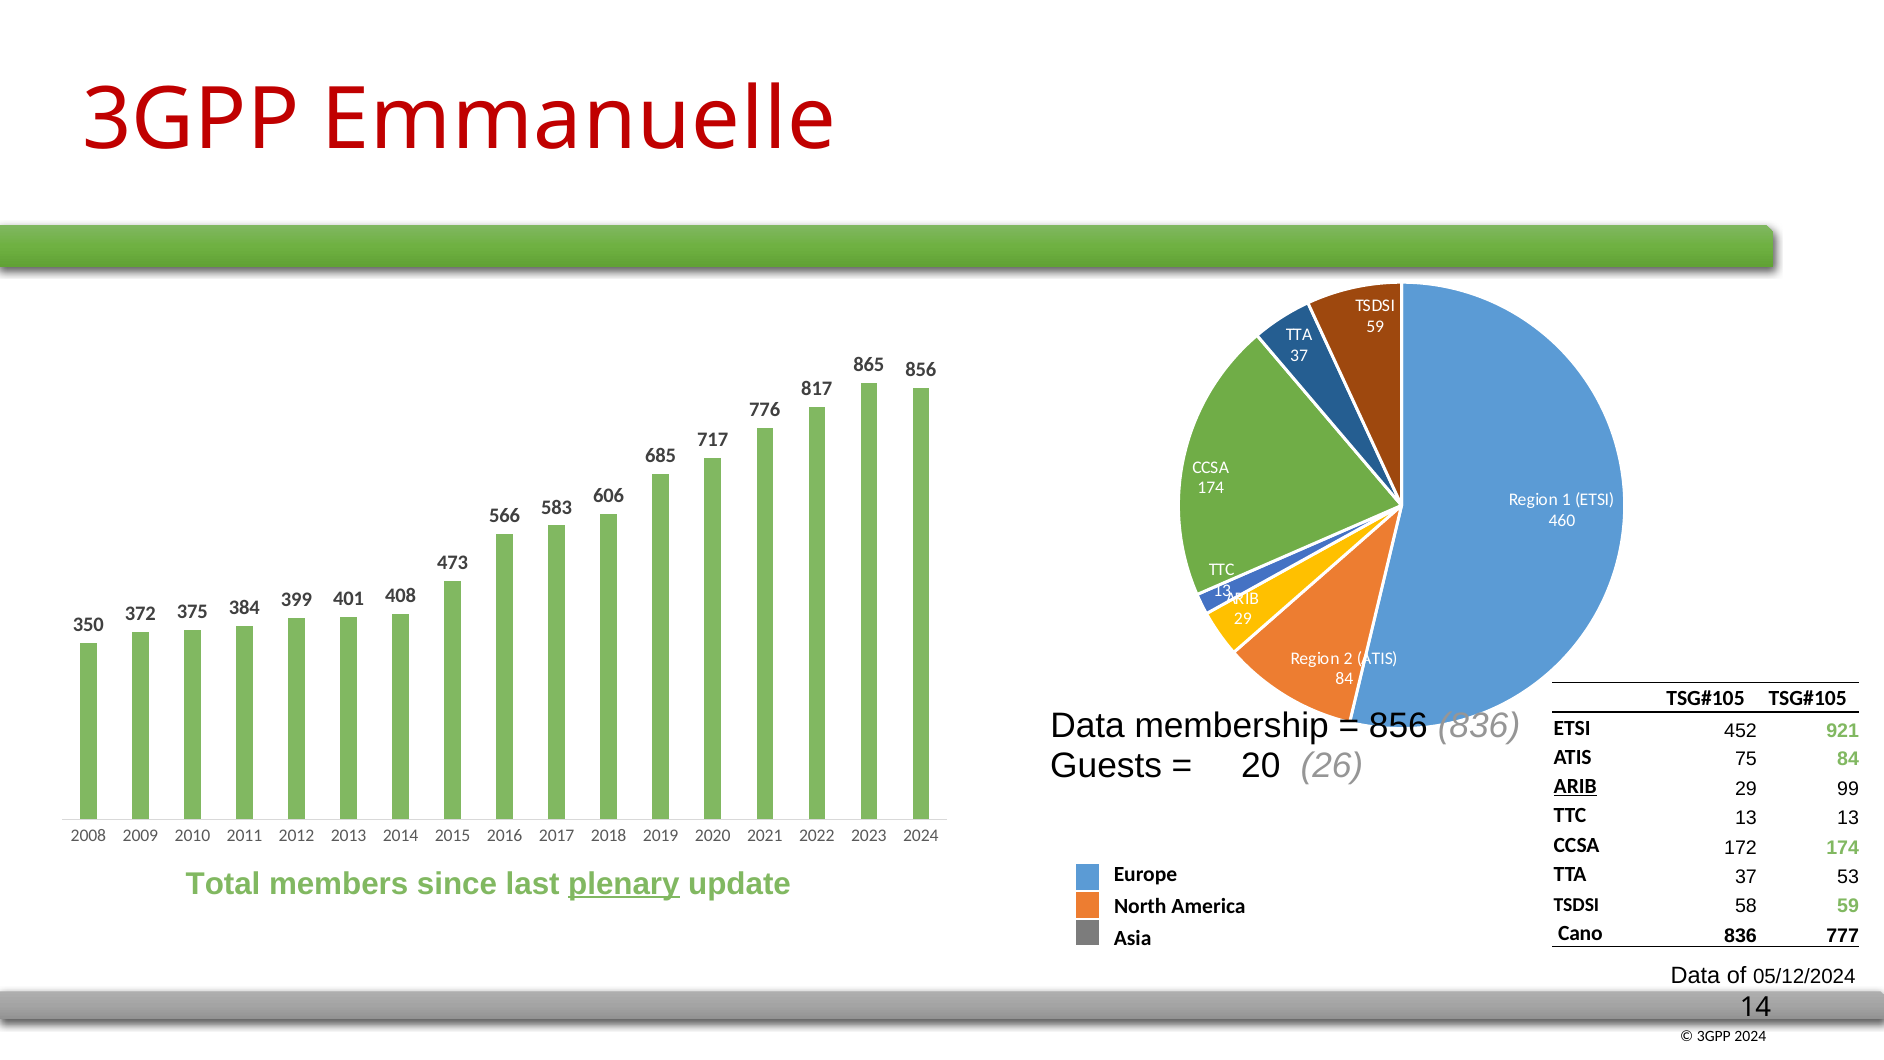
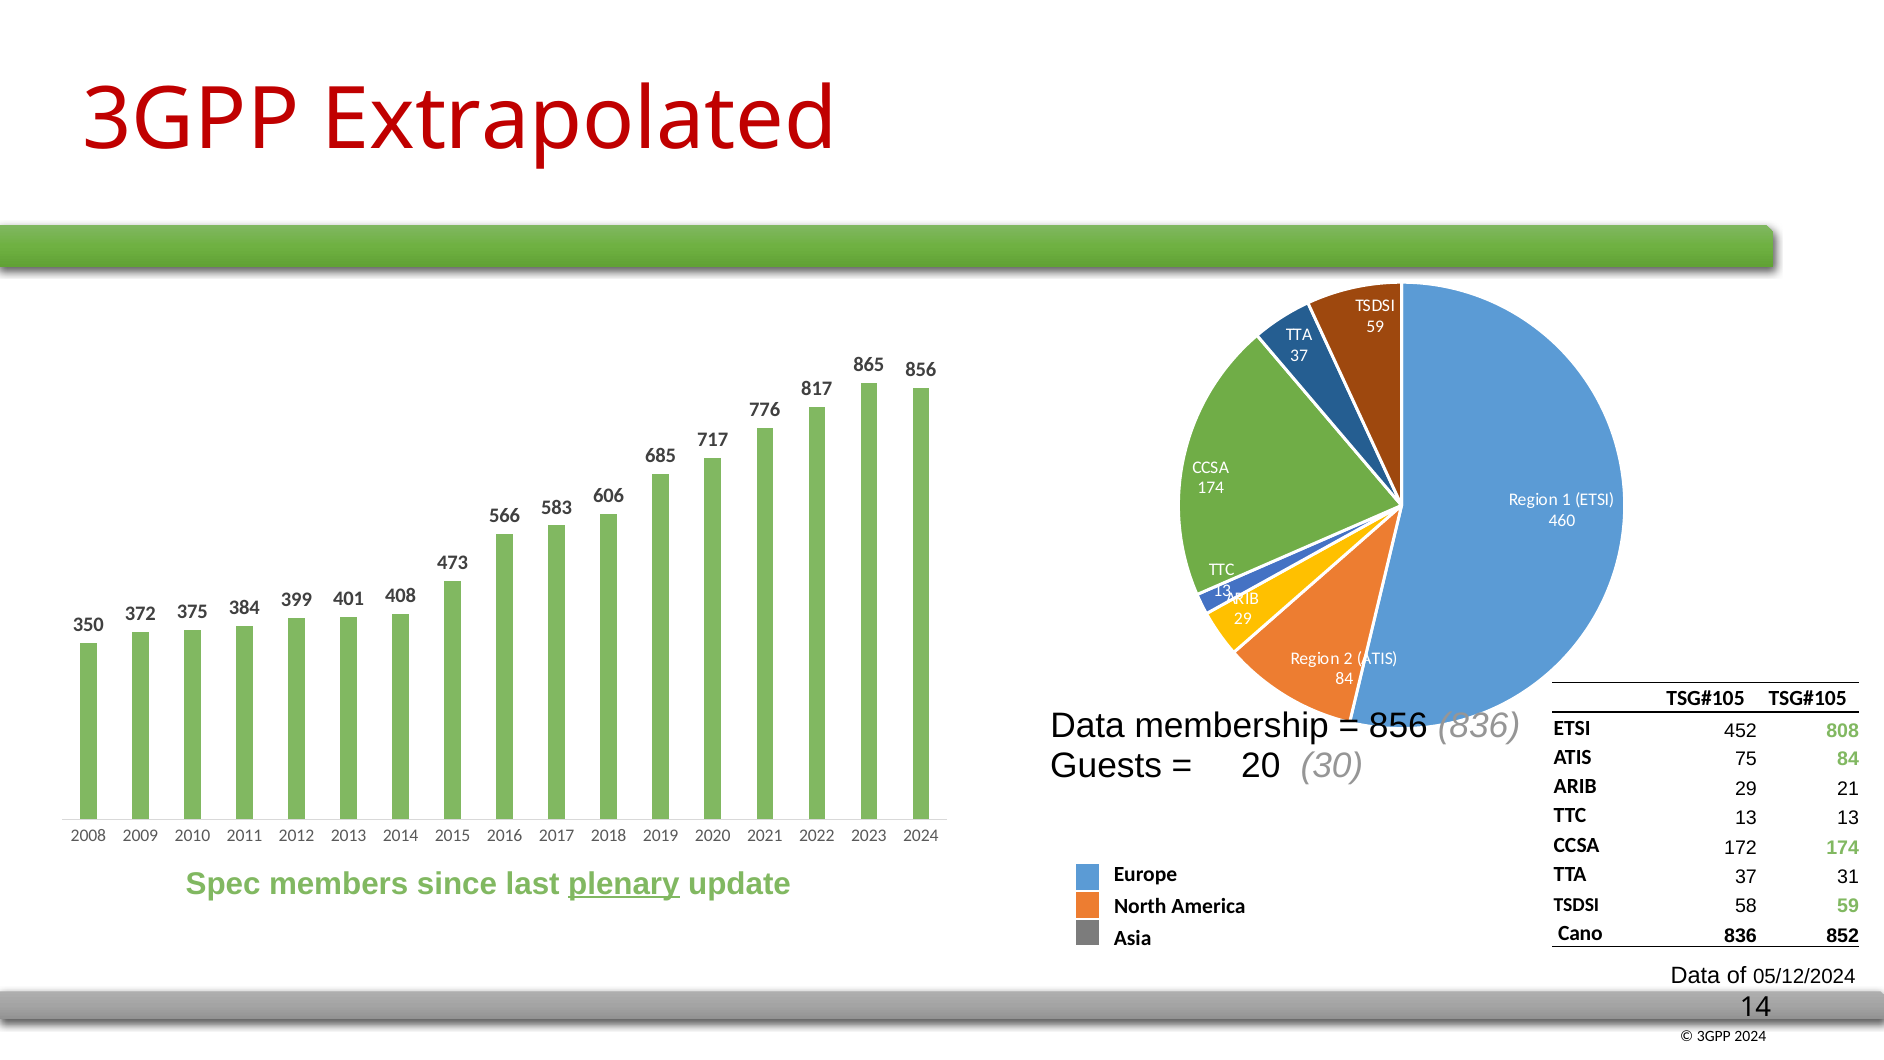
Emmanuelle: Emmanuelle -> Extrapolated (580, 119)
921: 921 -> 808 (1843, 730)
26: 26 -> 30 (1332, 766)
ARIB underline: present -> none (1575, 786)
99: 99 -> 21 (1848, 788)
53: 53 -> 31 (1848, 877)
Total: Total -> Spec (223, 884)
777: 777 -> 852 (1843, 936)
